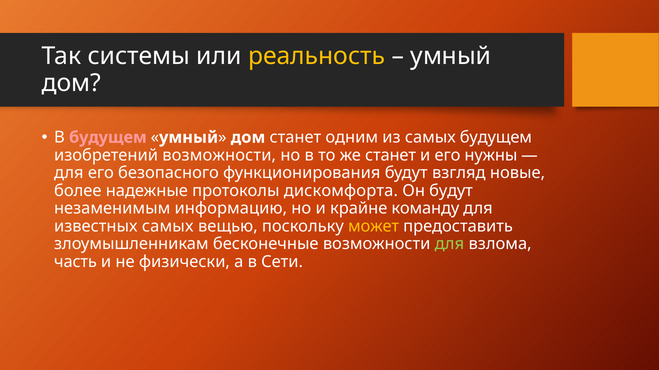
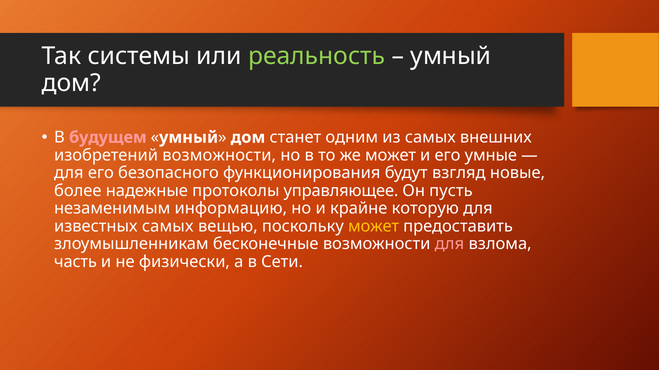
реальность colour: yellow -> light green (317, 56)
самых будущем: будущем -> внешних (496, 138)
же станет: станет -> может (391, 155)
нужны: нужны -> умные (491, 155)
дискомфорта: дискомфорта -> управляющее (341, 191)
Он будут: будут -> пусть (451, 191)
команду: команду -> которую (425, 209)
для colour: light green -> pink (449, 244)
